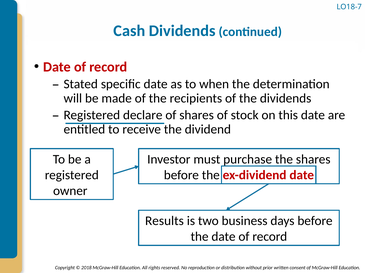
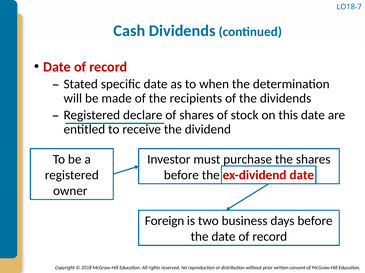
Results: Results -> Foreign (165, 221)
